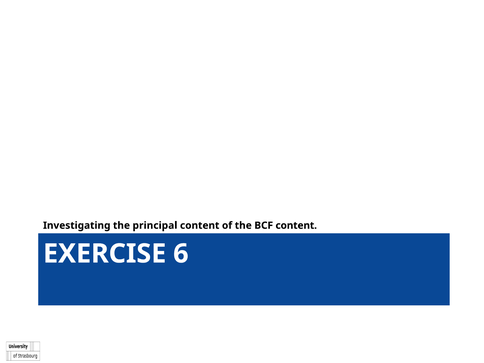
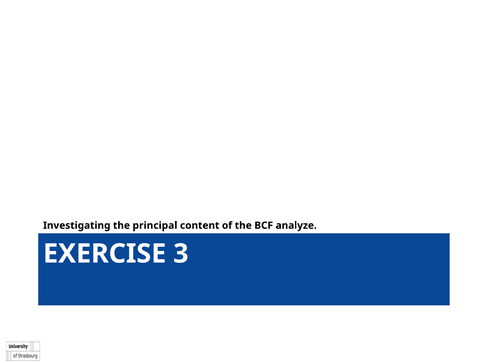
BCF content: content -> analyze (296, 225)
6: 6 -> 3 (181, 254)
